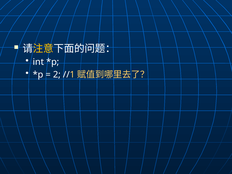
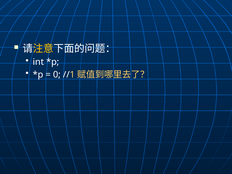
2: 2 -> 0 (57, 75)
